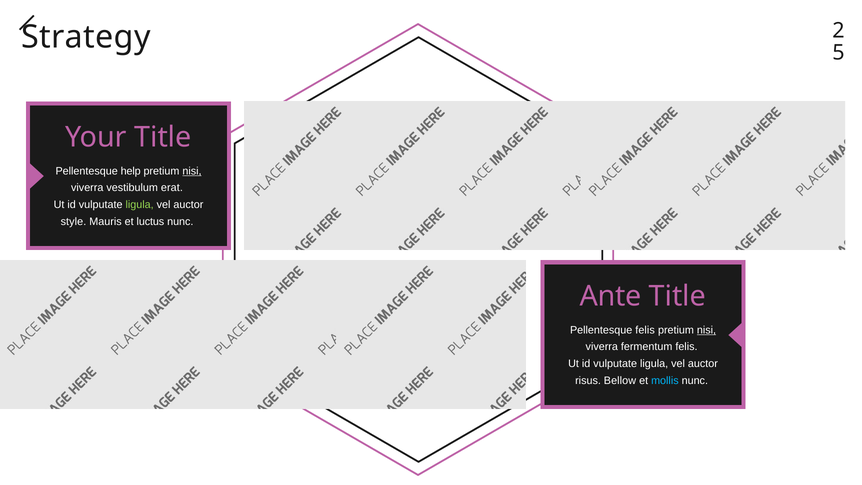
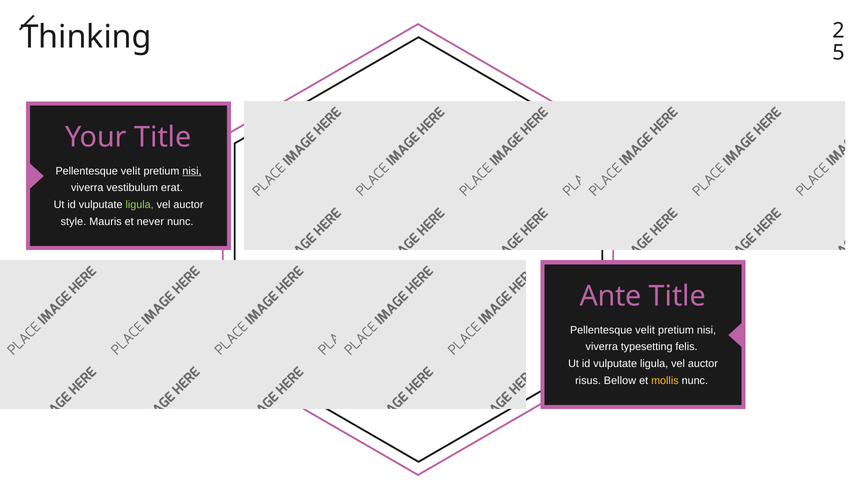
Strategy: Strategy -> Thinking (86, 37)
help: help -> velit (131, 171)
luctus: luctus -> never (150, 221)
felis: felis -> velit (645, 330)
nisi underline: present -> none (706, 330)
fermentum: fermentum -> typesetting (647, 347)
mollis colour: light blue -> yellow (665, 380)
